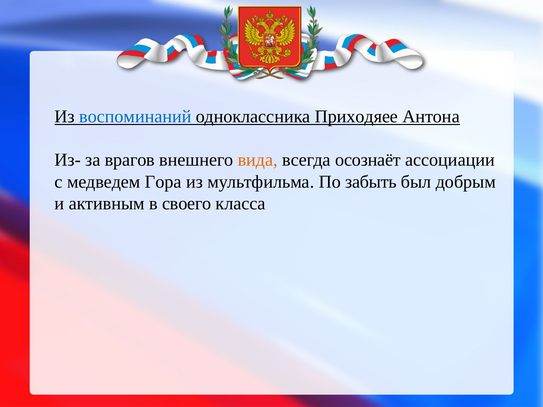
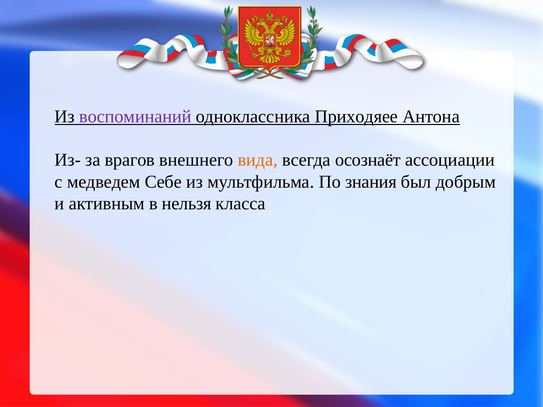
воспоминаний colour: blue -> purple (135, 117)
Гора: Гора -> Себе (163, 182)
забыть: забыть -> знания (371, 182)
своего: своего -> нельзя (187, 204)
